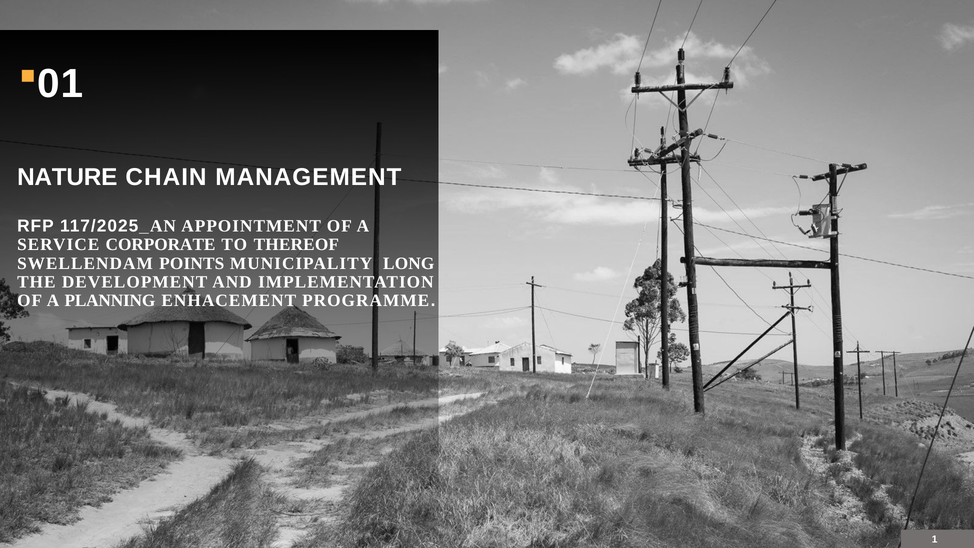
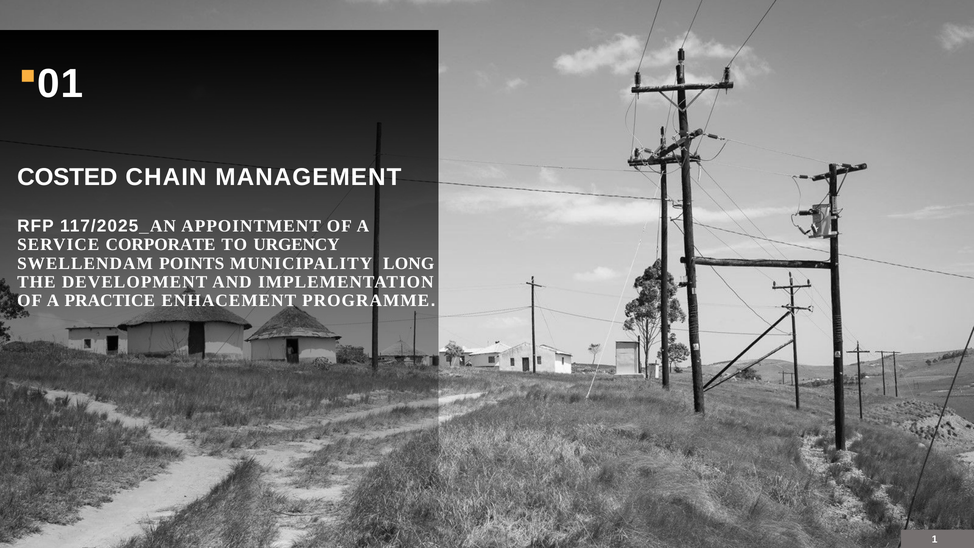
NATURE: NATURE -> COSTED (67, 177)
THEREOF: THEREOF -> URGENCY (297, 245)
PLANNING: PLANNING -> PRACTICE (110, 301)
